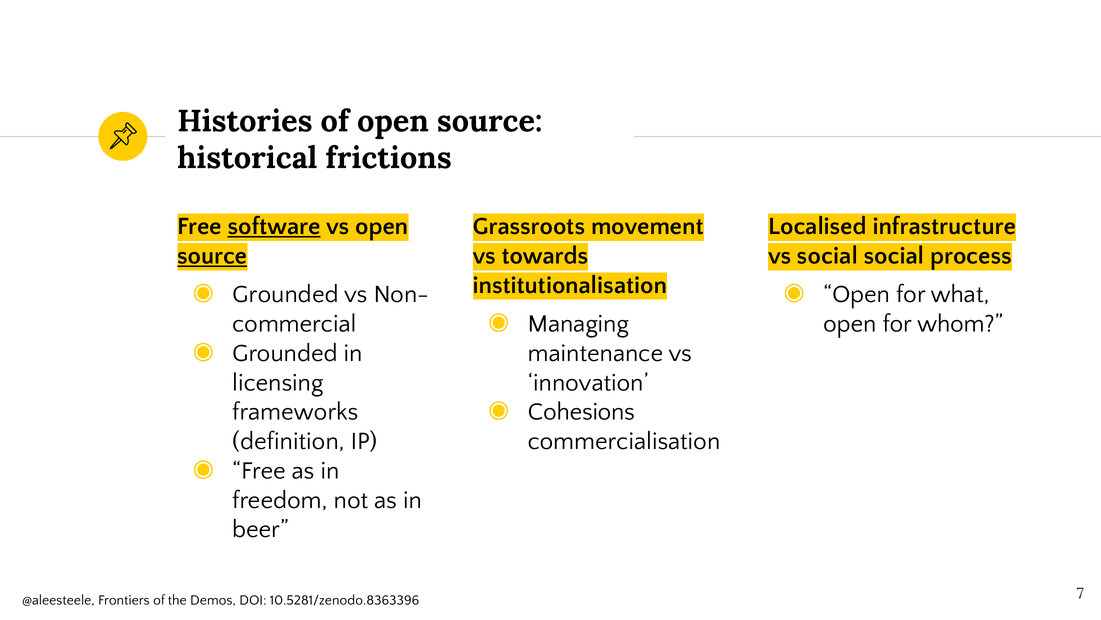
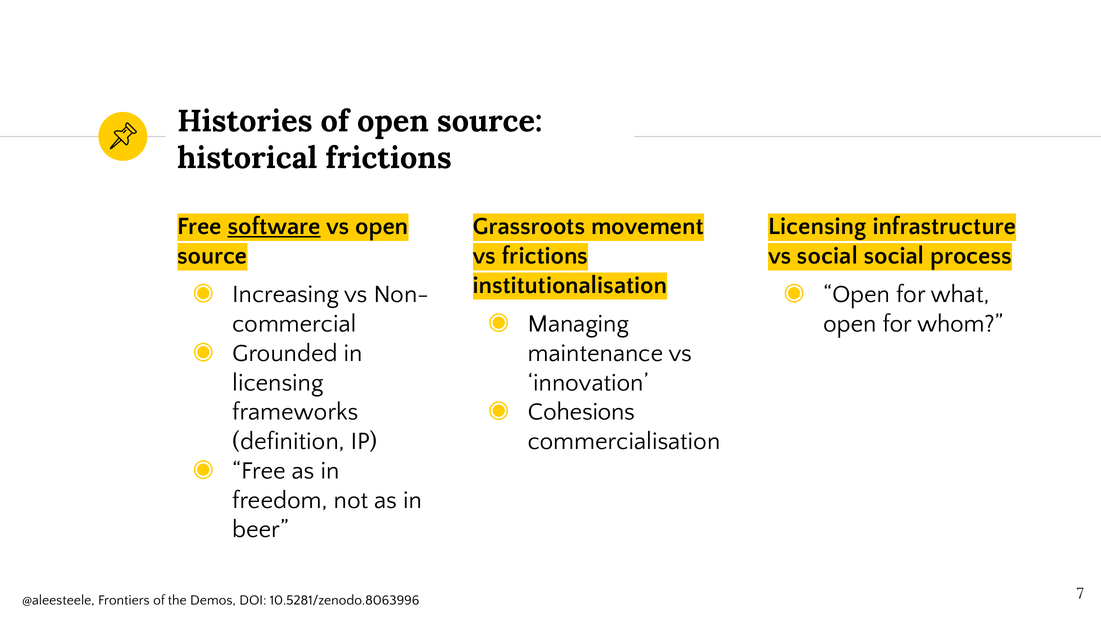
Localised: Localised -> Licensing (817, 226)
source underline: present -> none (212, 256)
vs towards: towards -> frictions (545, 256)
Grounded: Grounded -> Increasing (286, 294)
10.5281/zenodo.8363396: 10.5281/zenodo.8363396 -> 10.5281/zenodo.8063996 (345, 599)
